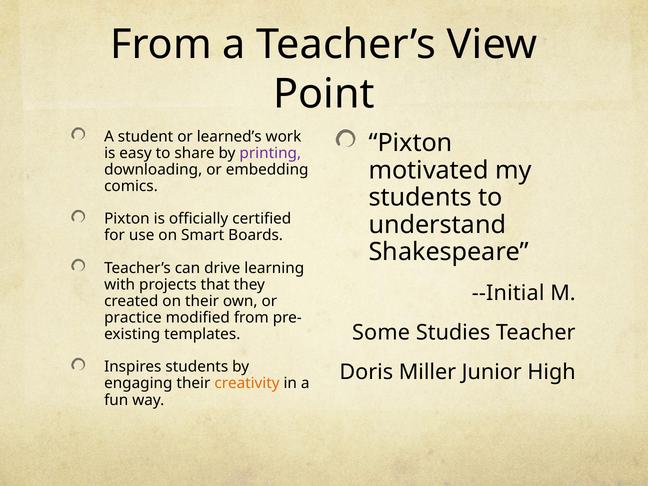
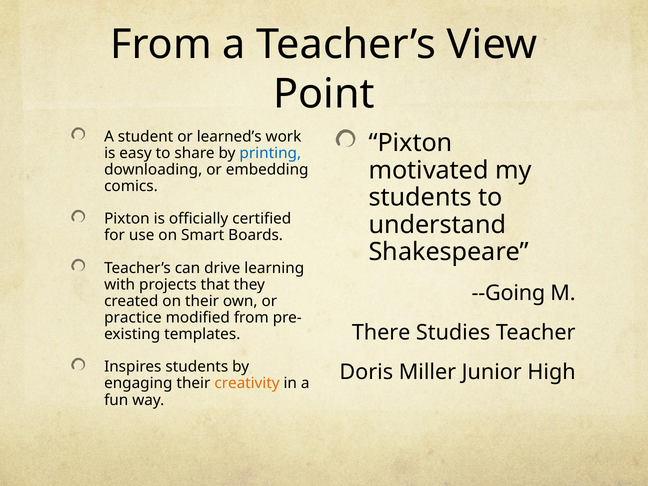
printing colour: purple -> blue (270, 153)
--Initial: --Initial -> --Going (508, 293)
Some: Some -> There (381, 333)
